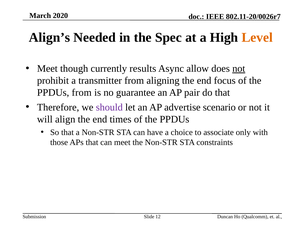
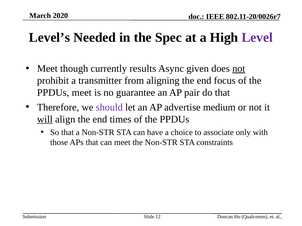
Align’s: Align’s -> Level’s (49, 37)
Level colour: orange -> purple (257, 37)
allow: allow -> given (198, 69)
PPDUs from: from -> meet (82, 93)
scenario: scenario -> medium (219, 107)
will underline: none -> present (45, 120)
